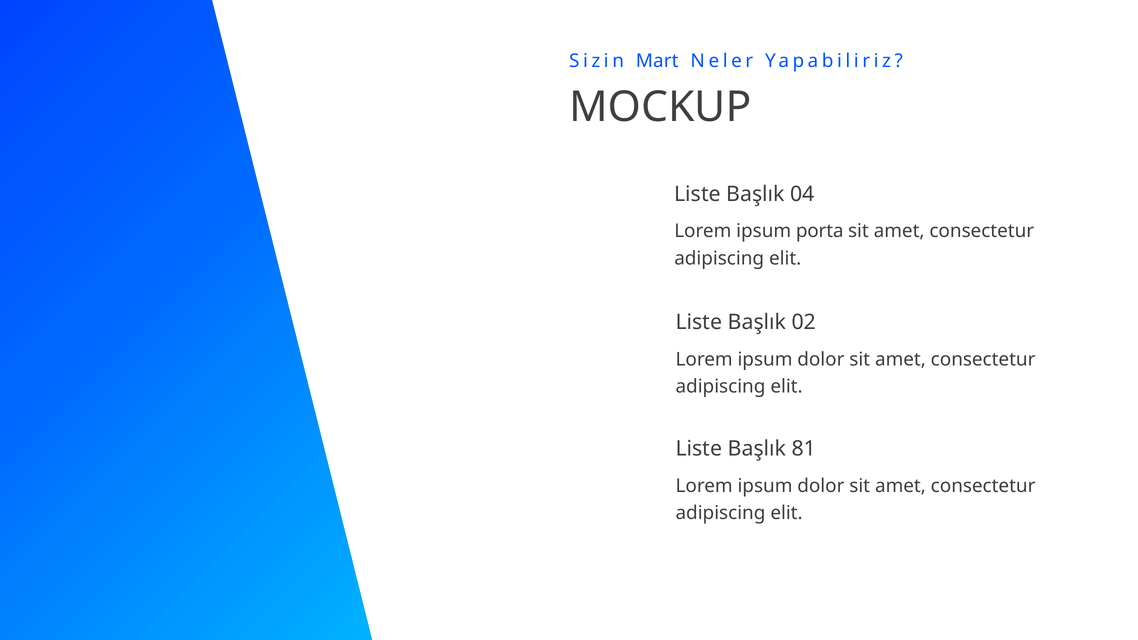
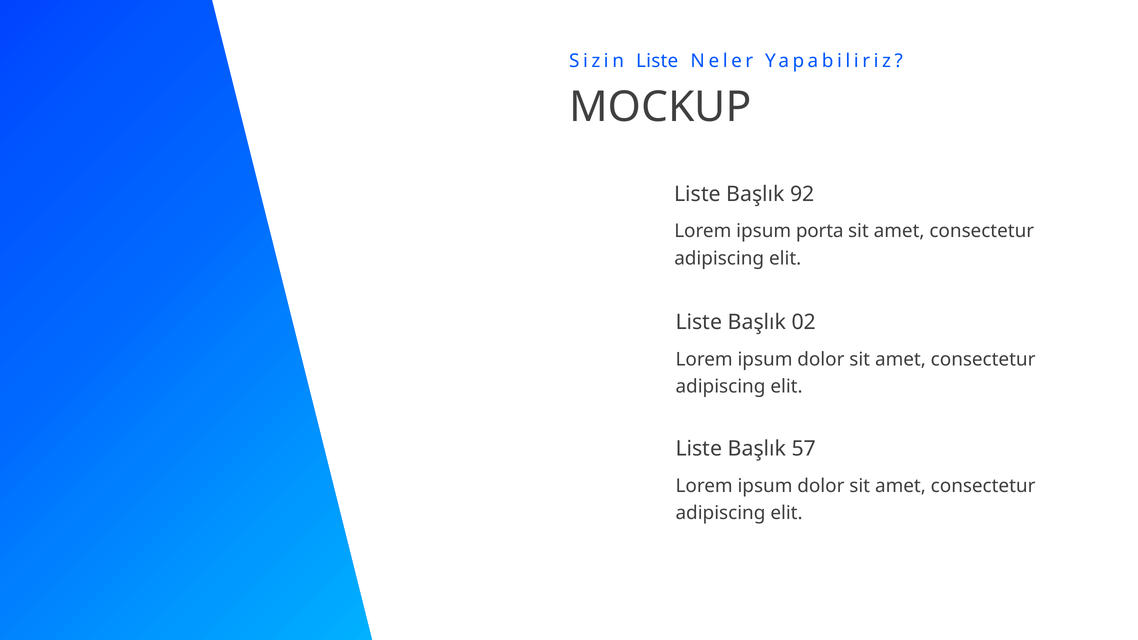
Sizin Mart: Mart -> Liste (657, 61)
04: 04 -> 92 (802, 194)
81: 81 -> 57 (804, 449)
